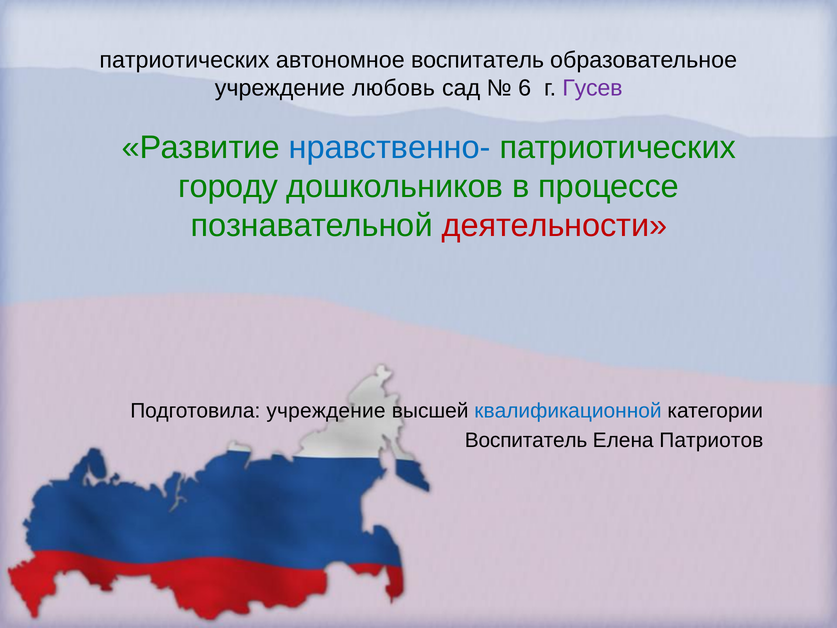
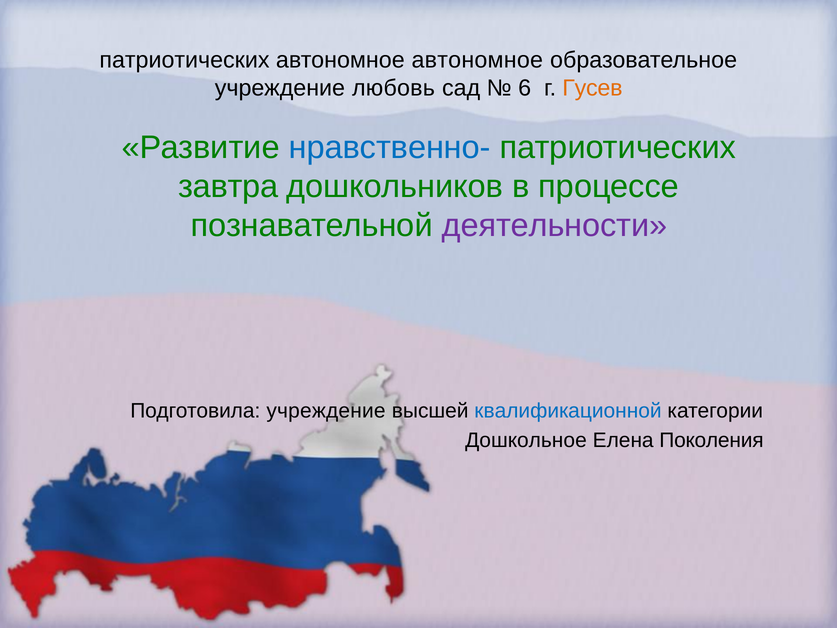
автономное воспитатель: воспитатель -> автономное (477, 60)
Гусев colour: purple -> orange (592, 88)
городу: городу -> завтра (228, 186)
деятельности colour: red -> purple (555, 225)
Воспитатель: Воспитатель -> Дошкольное (526, 440)
Патриотов: Патриотов -> Поколения (711, 440)
